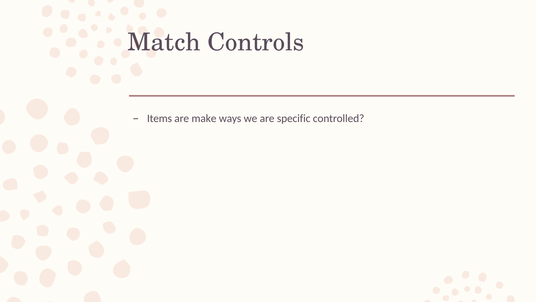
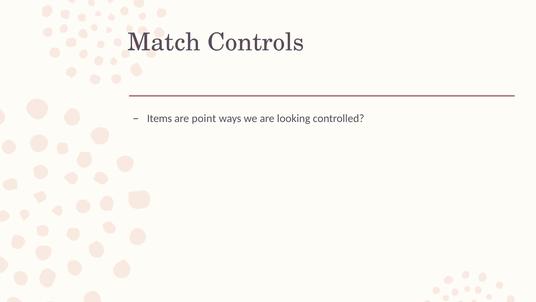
make: make -> point (204, 118)
specific: specific -> looking (294, 118)
